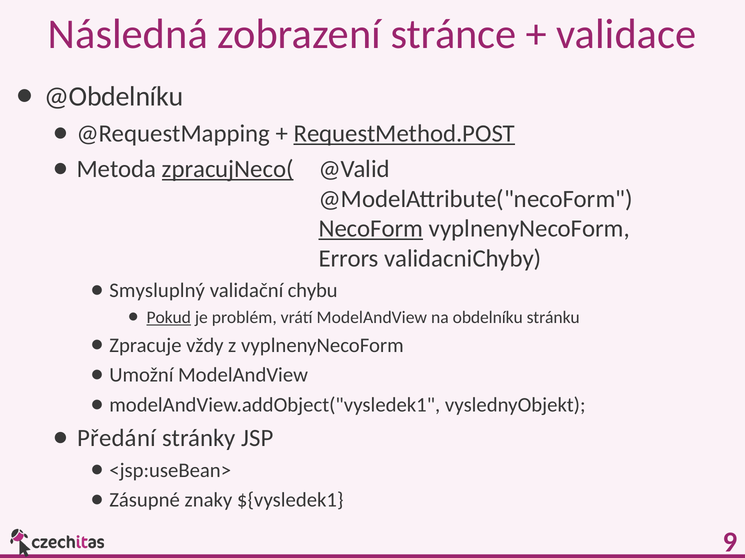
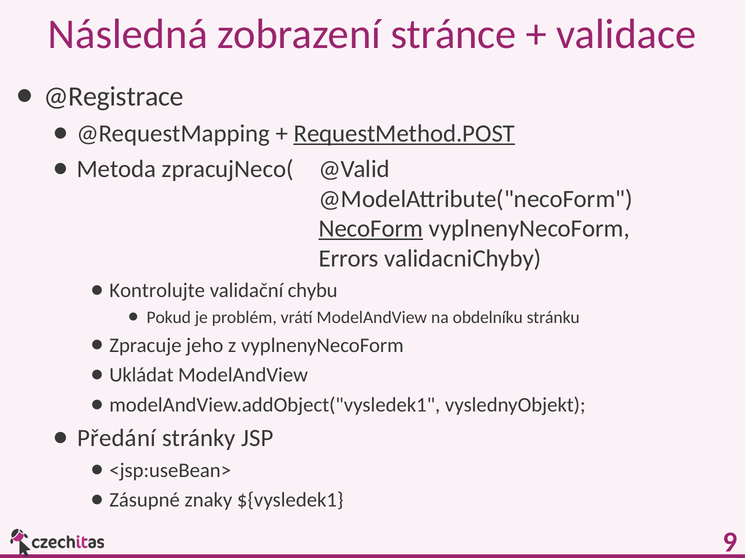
@Obdelníku: @Obdelníku -> @Registrace (114, 96)
zpracujNeco( underline: present -> none (228, 169)
Smysluplný: Smysluplný -> Kontrolujte (157, 291)
Pokud underline: present -> none (169, 318)
vždy: vždy -> jeho (205, 346)
Umožní: Umožní -> Ukládat (141, 376)
